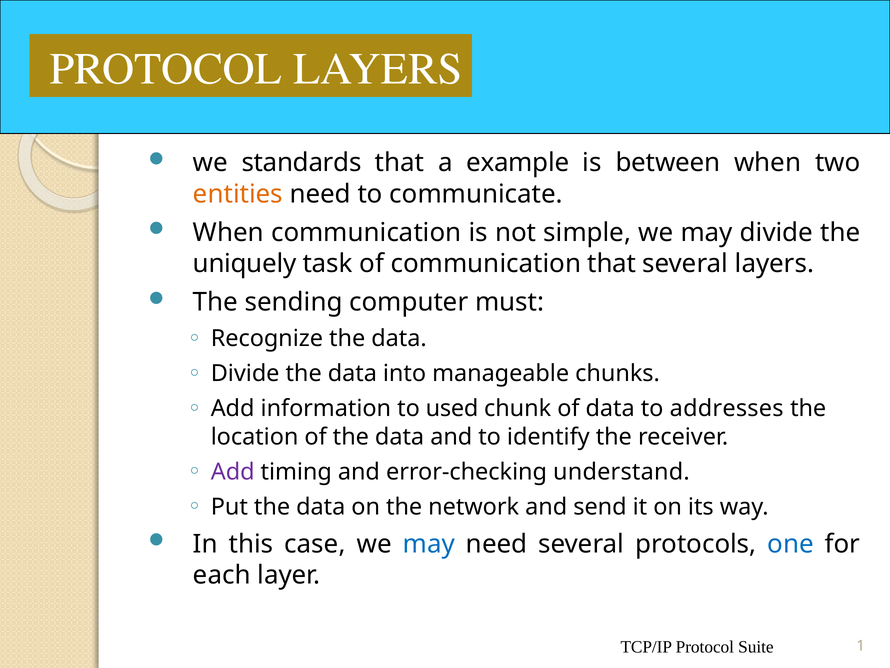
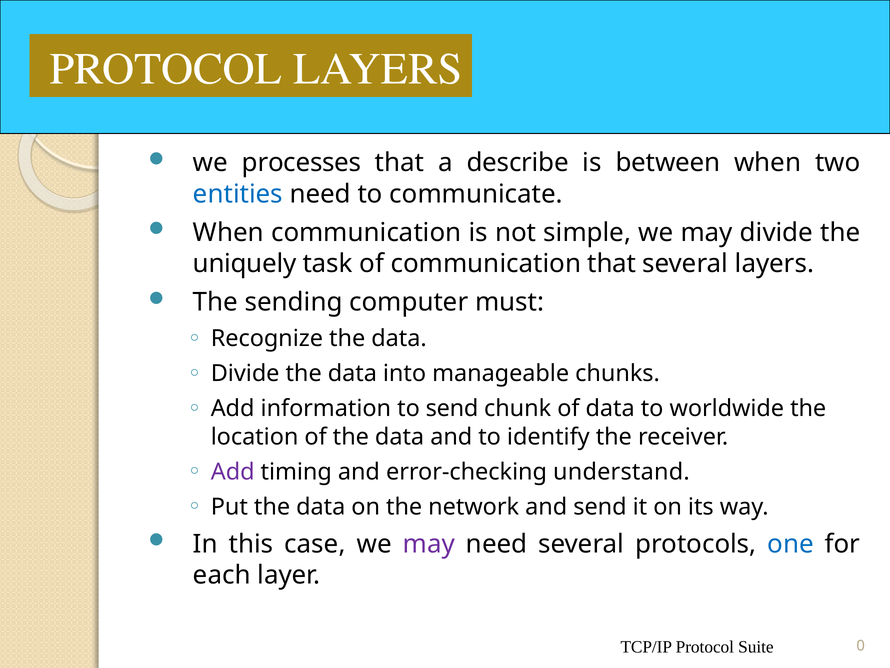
standards: standards -> processes (302, 163)
example: example -> describe (518, 163)
entities colour: orange -> blue (238, 194)
to used: used -> send (452, 408)
addresses: addresses -> worldwide (727, 408)
may colour: blue -> purple (429, 544)
1: 1 -> 0 (861, 645)
